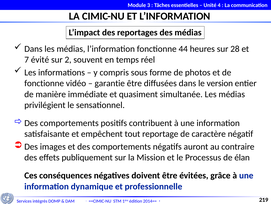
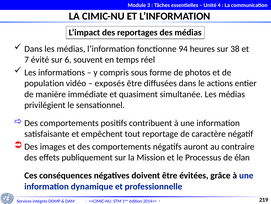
44: 44 -> 94 (183, 49)
28: 28 -> 38 (235, 49)
2: 2 -> 6 (68, 60)
fonctionne: fonctionne -> population (44, 83)
garantie: garantie -> exposés (110, 83)
version: version -> actions (220, 83)
